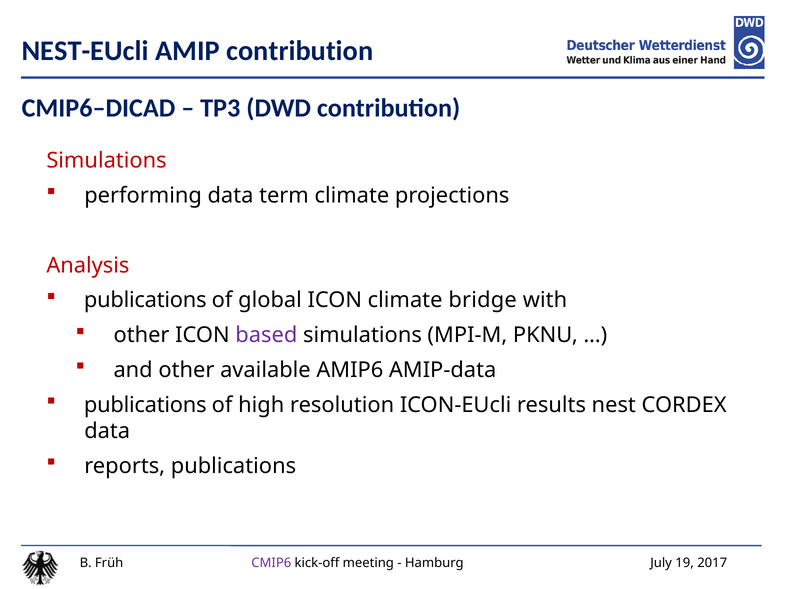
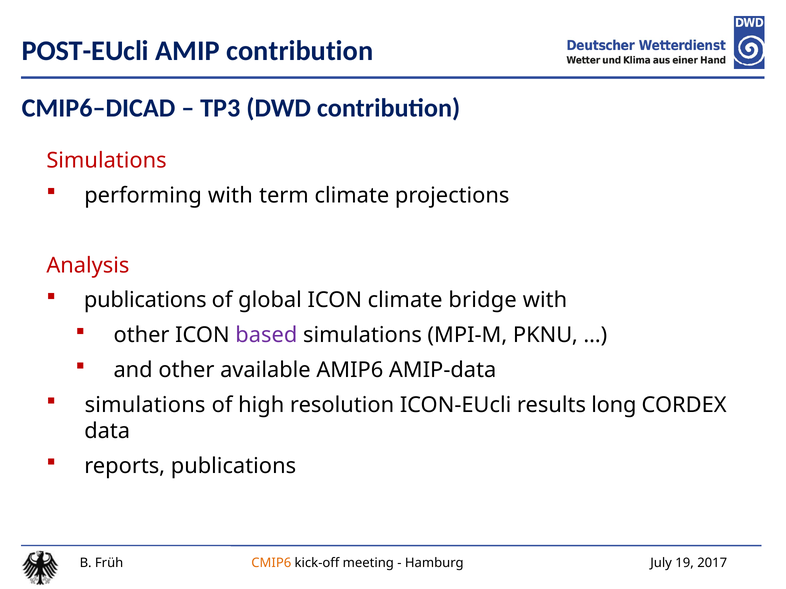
NEST-EUcli: NEST-EUcli -> POST-EUcli (85, 51)
performing data: data -> with (230, 196)
publications: publications -> simulations (145, 405)
nest: nest -> long (614, 405)
CMIP6 colour: purple -> orange (271, 563)
